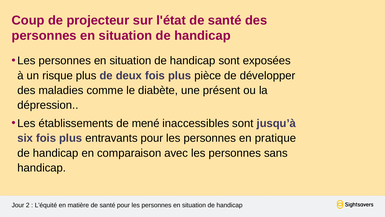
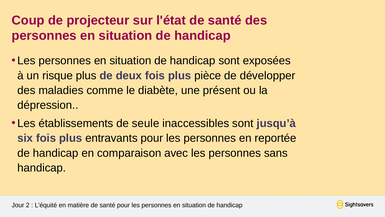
mené: mené -> seule (146, 123)
pratique: pratique -> reportée (276, 138)
